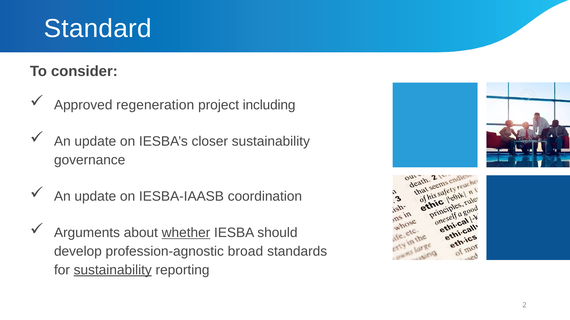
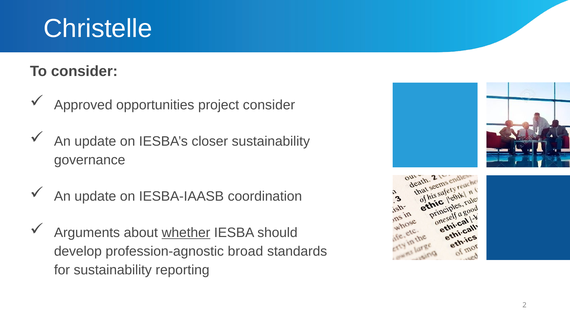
Standard: Standard -> Christelle (98, 28)
regeneration: regeneration -> opportunities (155, 105)
project including: including -> consider (269, 105)
sustainability underline: present -> none (113, 271)
